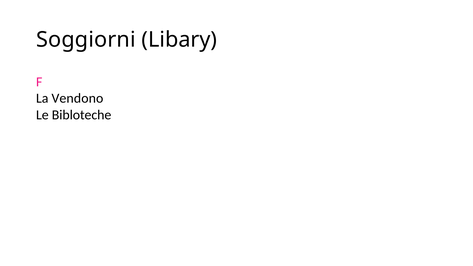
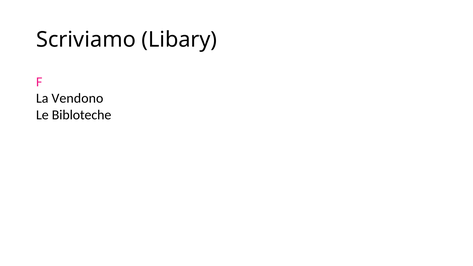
Soggiorni: Soggiorni -> Scriviamo (86, 40)
